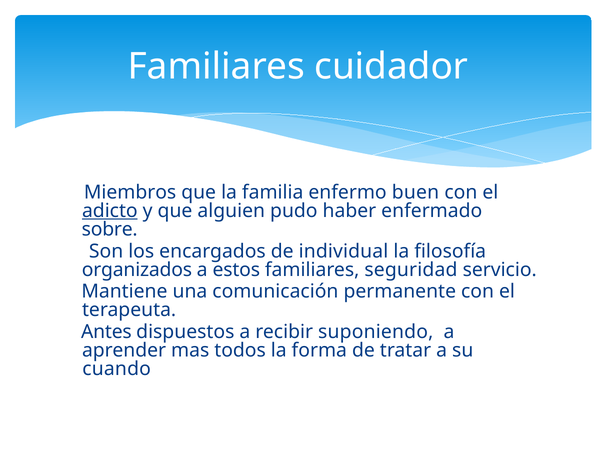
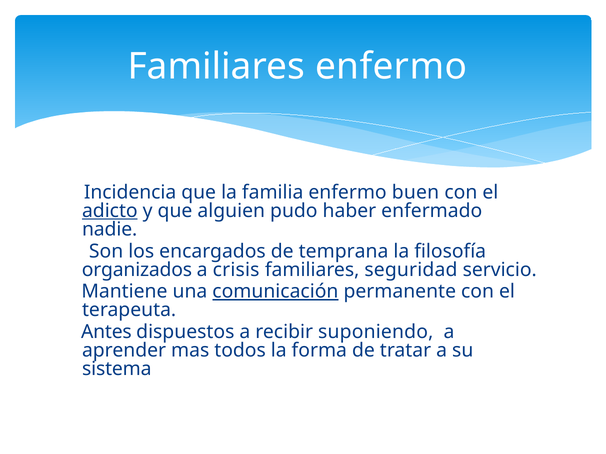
Familiares cuidador: cuidador -> enfermo (391, 67)
Miembros: Miembros -> Incidencia (130, 193)
sobre: sobre -> nadie (110, 230)
individual: individual -> temprana (344, 251)
estos: estos -> crisis (236, 270)
comunicación underline: none -> present (275, 292)
cuando: cuando -> sistema (117, 369)
